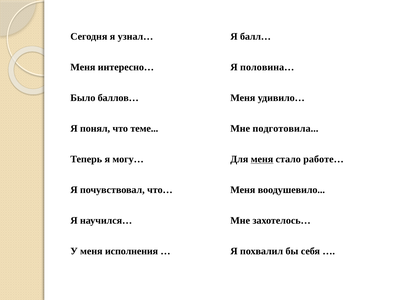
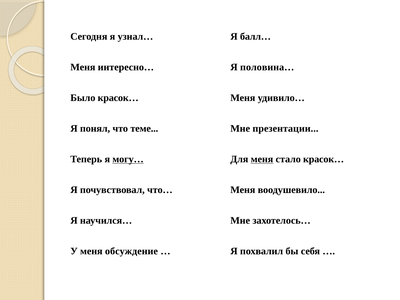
Было баллов…: баллов… -> красок… (118, 98)
подготовила: подготовила -> презентации (285, 129)
могу… underline: none -> present (128, 159)
стало работе…: работе… -> красок… (324, 159)
исполнения: исполнения -> обсуждение (131, 251)
